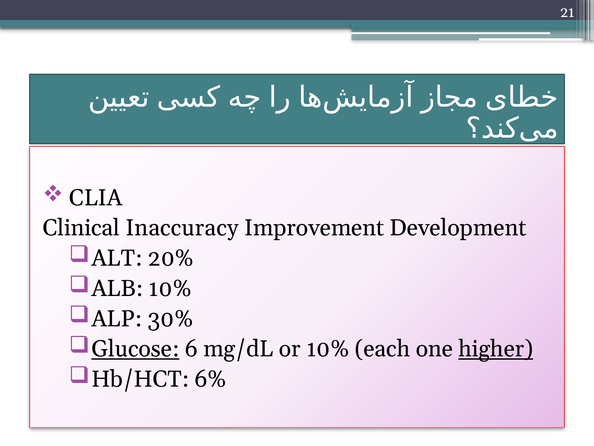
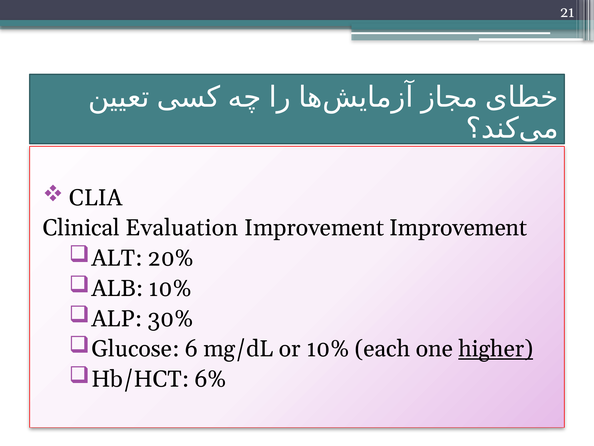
Inaccuracy: Inaccuracy -> Evaluation (182, 228)
Improvement Development: Development -> Improvement (458, 228)
Glucose underline: present -> none (135, 349)
